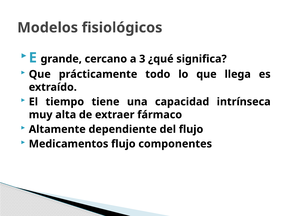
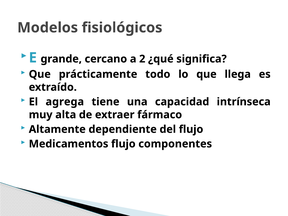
3: 3 -> 2 (142, 59)
tiempo: tiempo -> agrega (65, 102)
